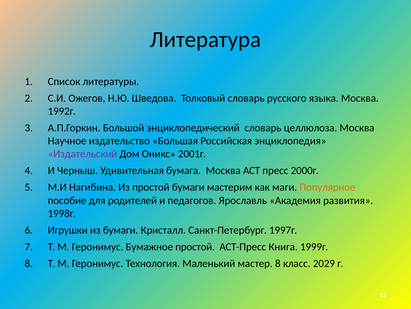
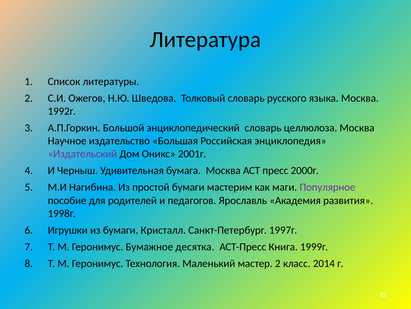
Популярное colour: orange -> purple (327, 187)
Бумажное простой: простой -> десятка (195, 246)
мастер 8: 8 -> 2 (278, 263)
2029: 2029 -> 2014 (324, 263)
